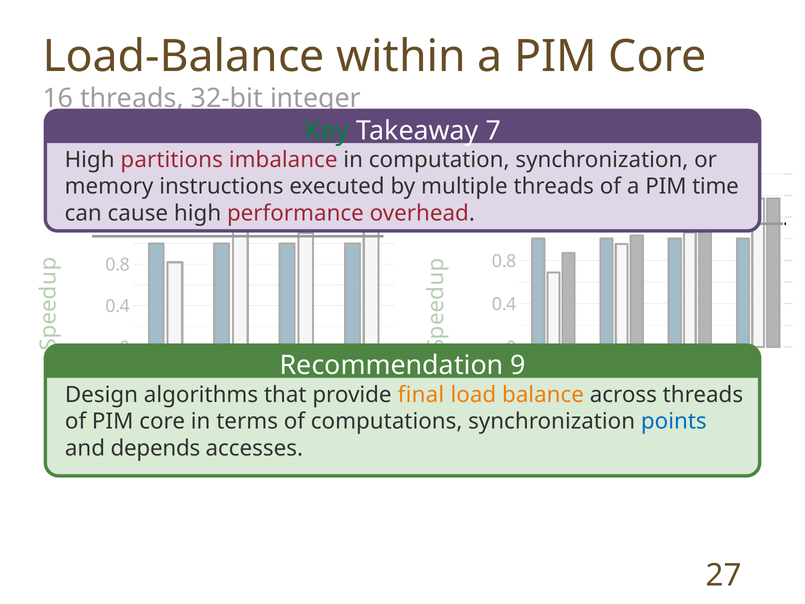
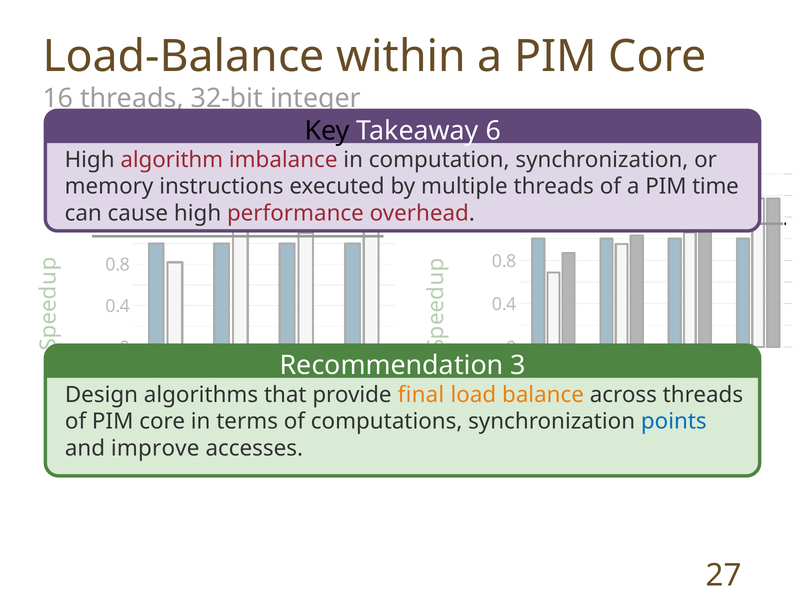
Key colour: green -> black (327, 131)
7: 7 -> 6 (493, 131)
partitions: partitions -> algorithm (172, 160)
9: 9 -> 3 (518, 365)
depends: depends -> improve (155, 448)
